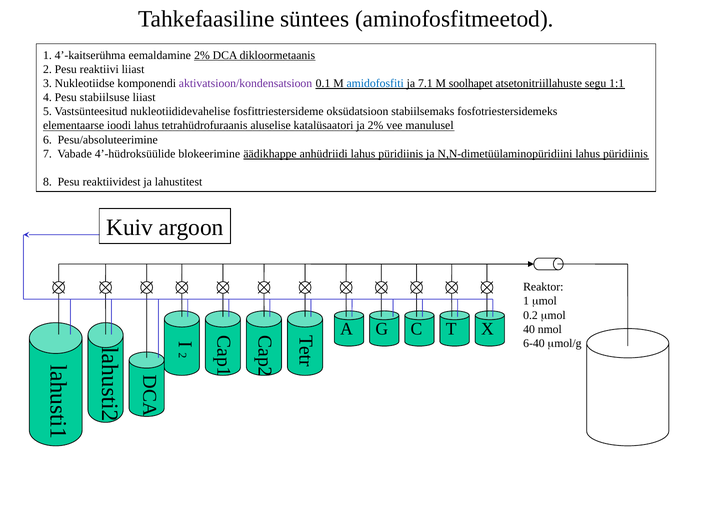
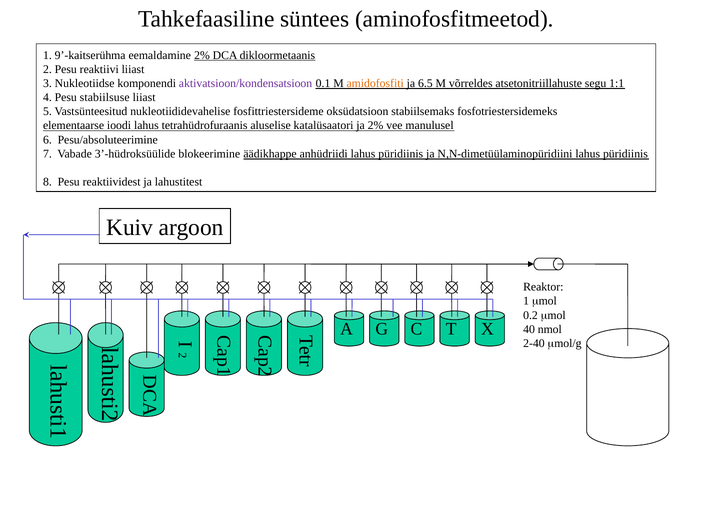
4’-kaitserühma: 4’-kaitserühma -> 9’-kaitserühma (90, 55)
amidofosfiti colour: blue -> orange (375, 83)
7.1: 7.1 -> 6.5 (425, 83)
soolhapet: soolhapet -> võrreldes (471, 83)
4’-hüdroksüülide: 4’-hüdroksüülide -> 3’-hüdroksüülide (135, 154)
6-40: 6-40 -> 2-40 (534, 343)
